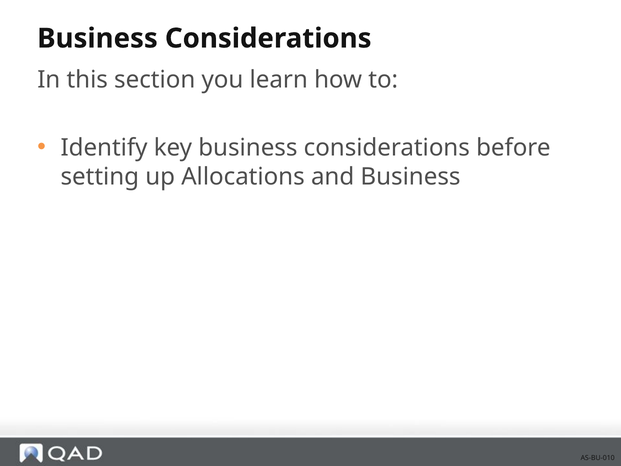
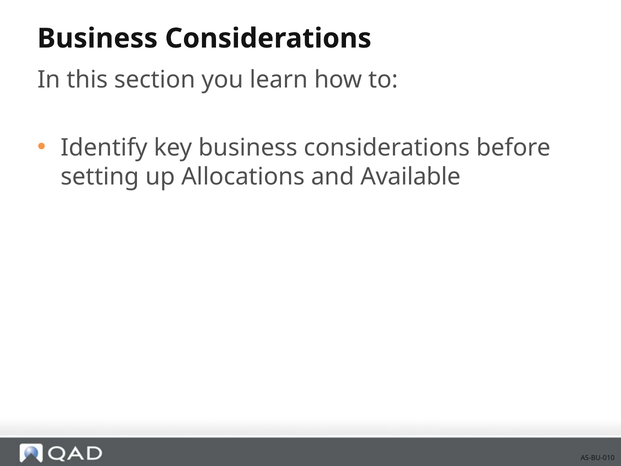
and Business: Business -> Available (411, 177)
